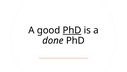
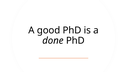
PhD underline: present -> none (72, 30)
